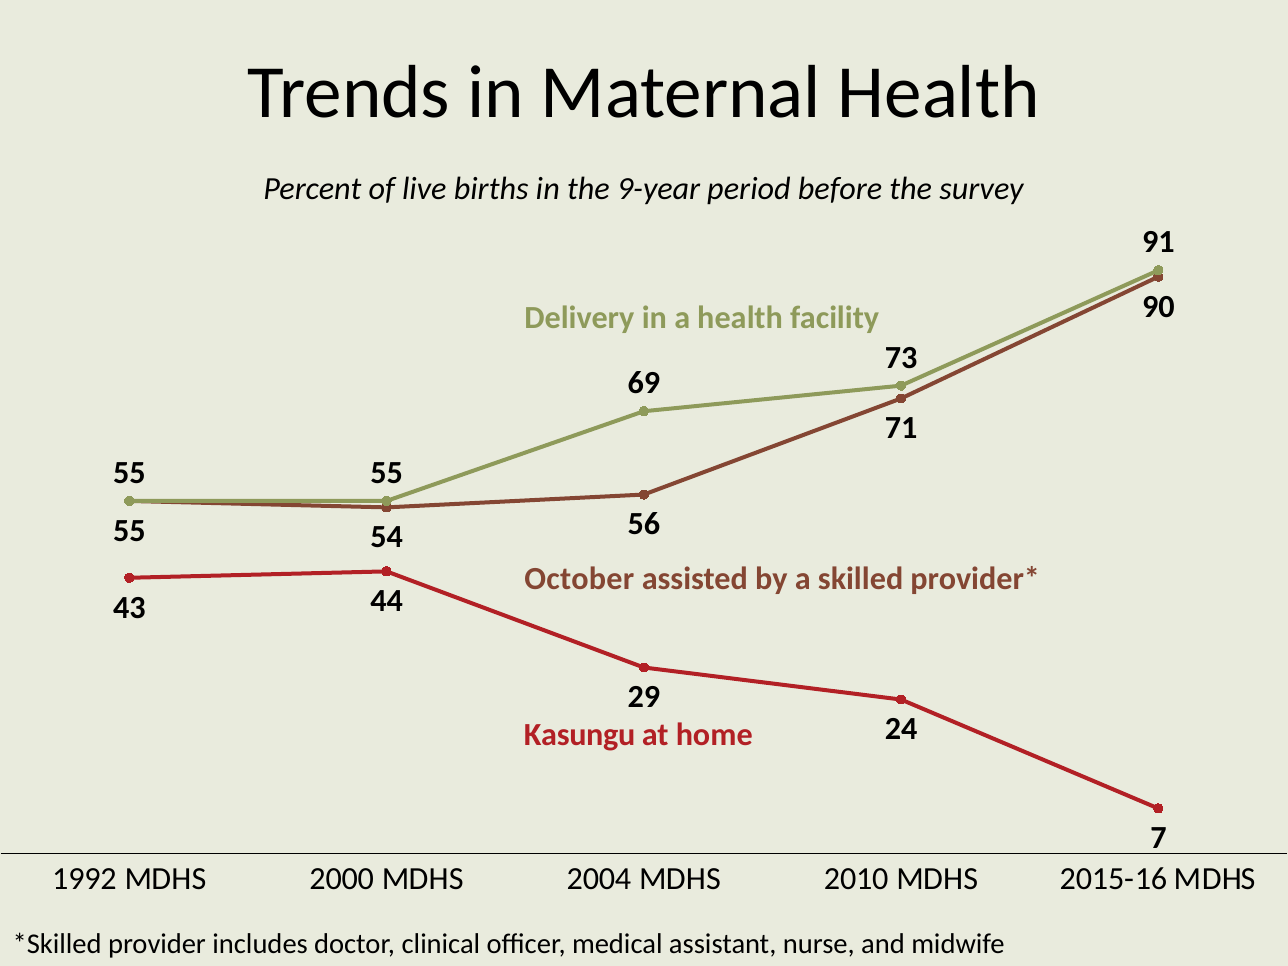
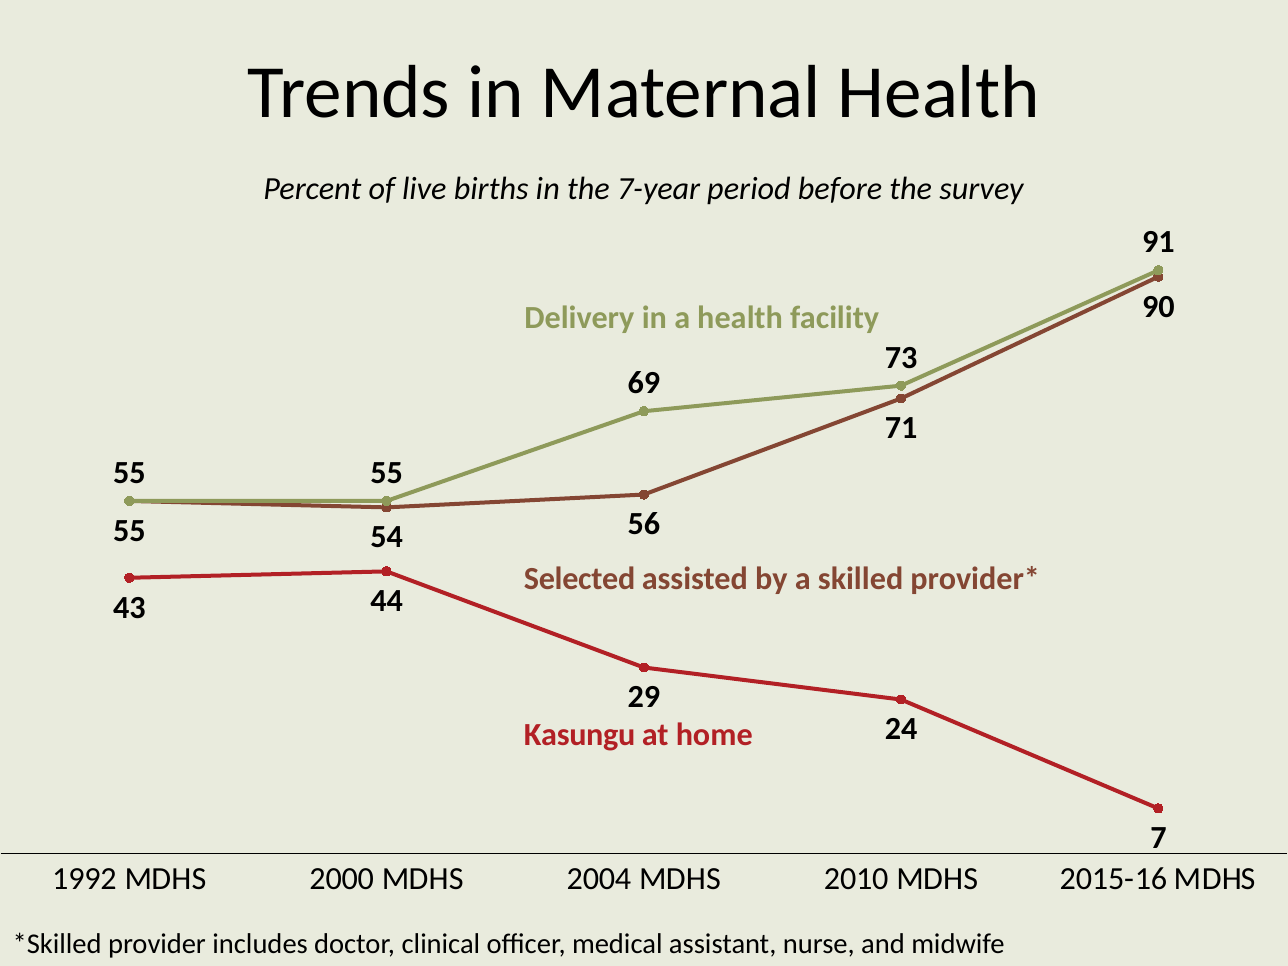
9-year: 9-year -> 7-year (659, 189)
October: October -> Selected (580, 579)
